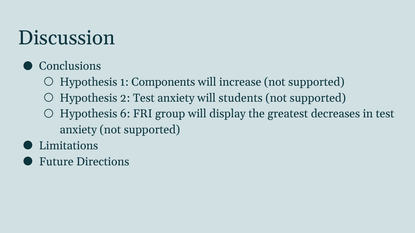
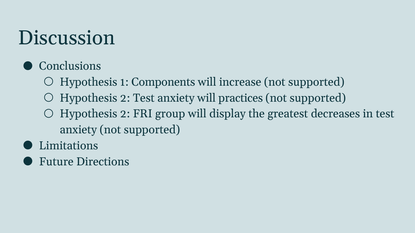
students: students -> practices (241, 98)
6: 6 -> 2 (125, 114)
